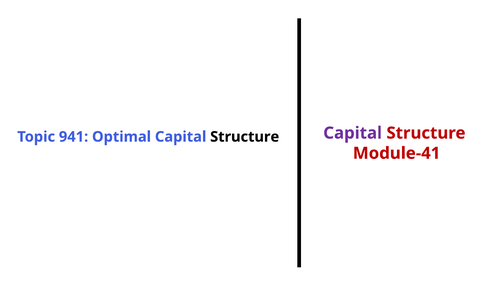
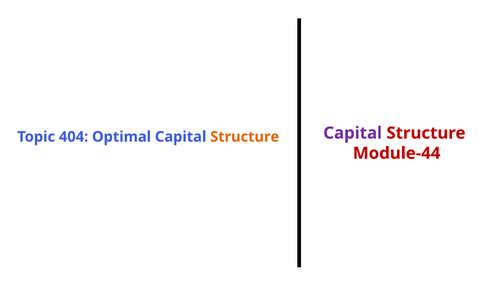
941: 941 -> 404 (74, 137)
Structure colour: black -> orange (245, 137)
Module-41: Module-41 -> Module-44 (397, 153)
